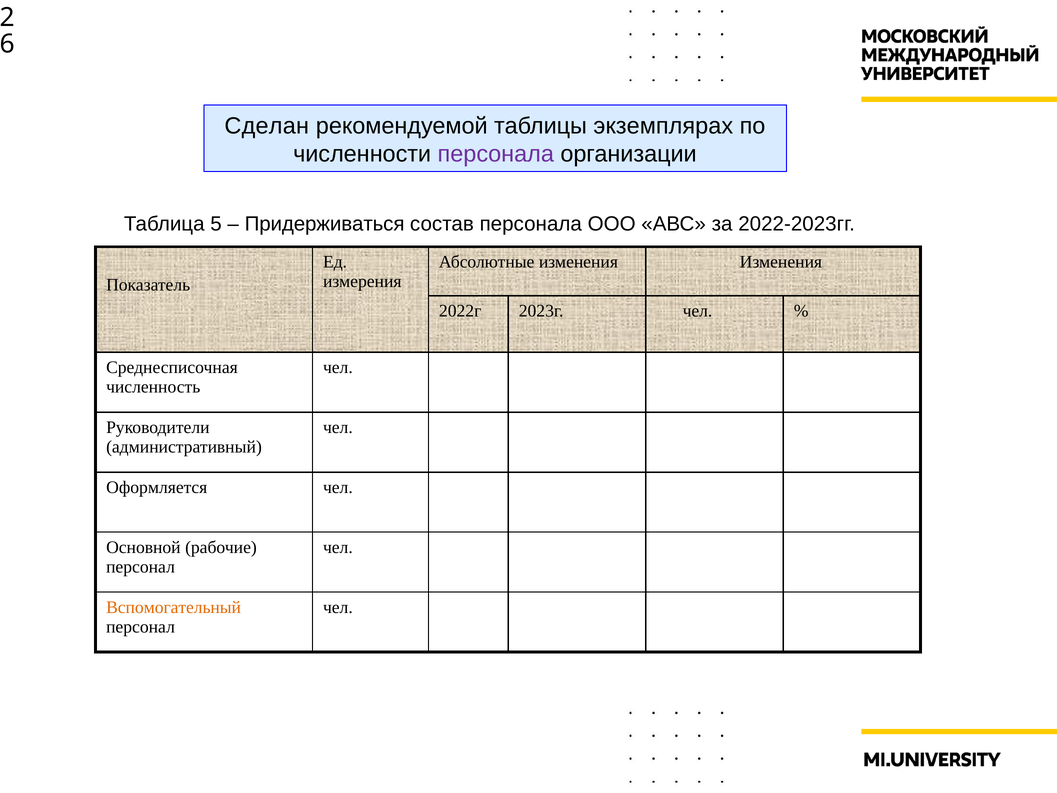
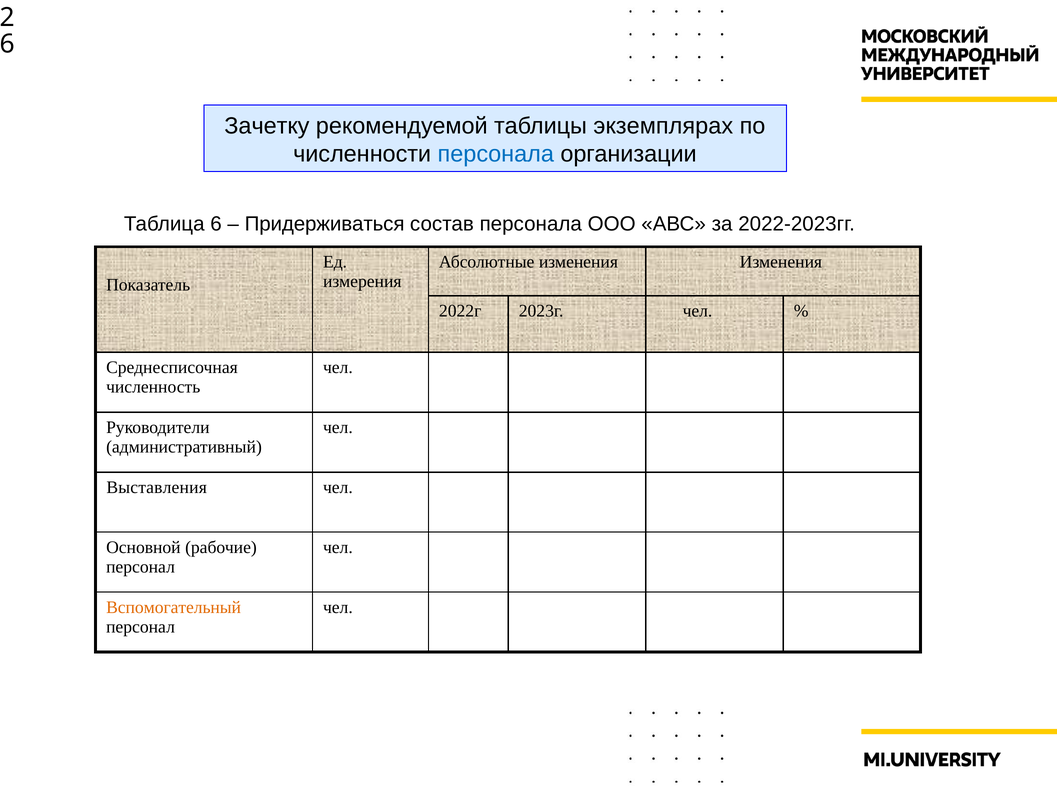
Сделан: Сделан -> Зачетку (267, 126)
персонала colour: purple -> blue (496, 154)
Таблица 5: 5 -> 6 (216, 224)
Оформляется: Оформляется -> Выставления (157, 487)
